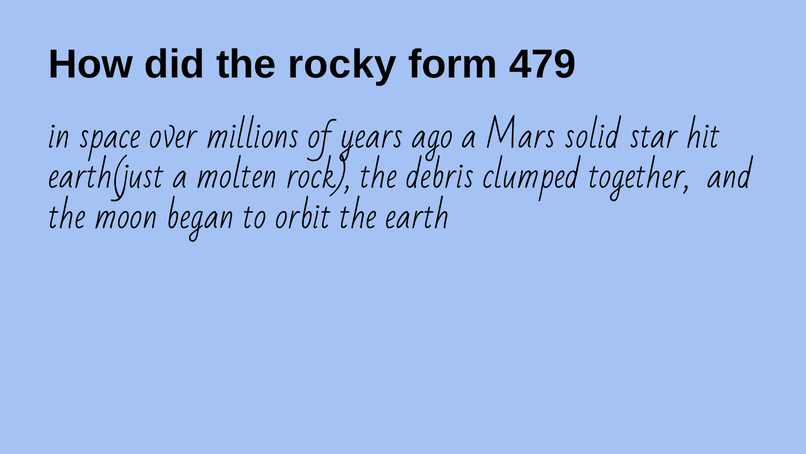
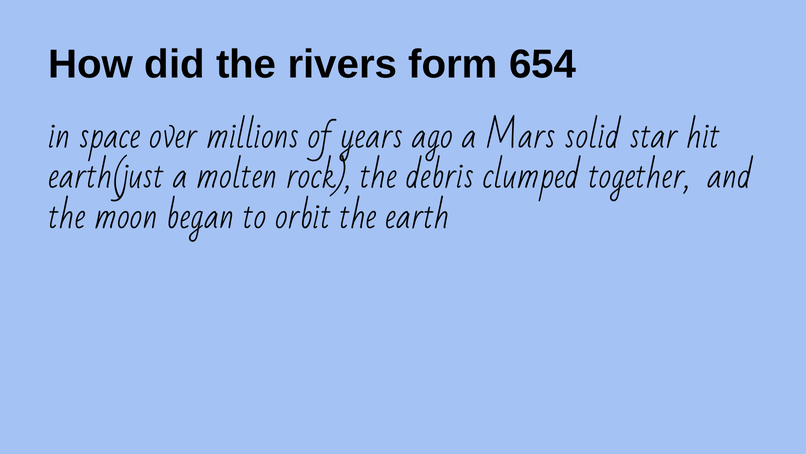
rocky: rocky -> rivers (342, 64)
479: 479 -> 654 (543, 64)
